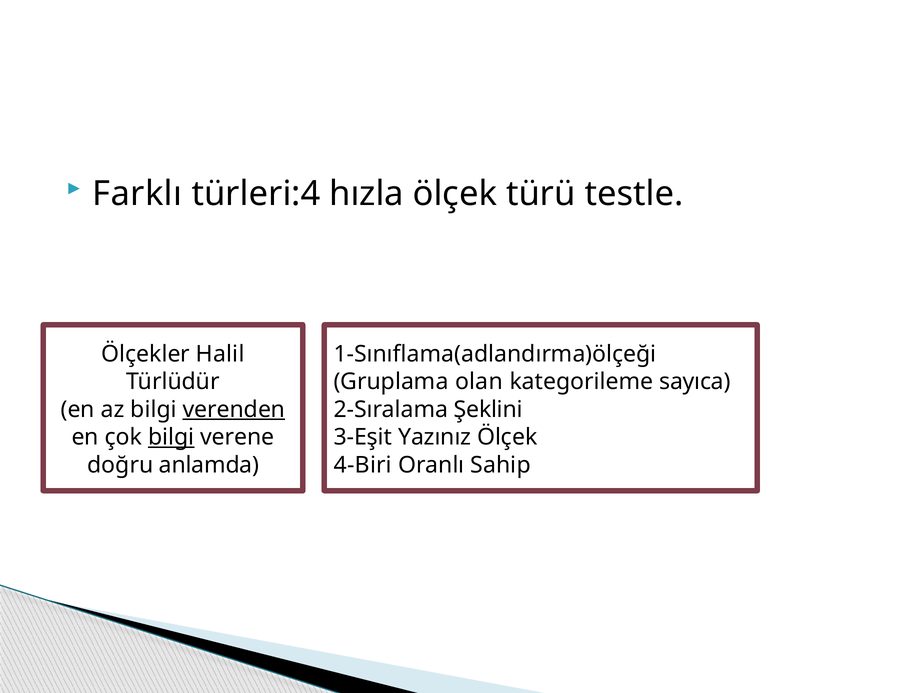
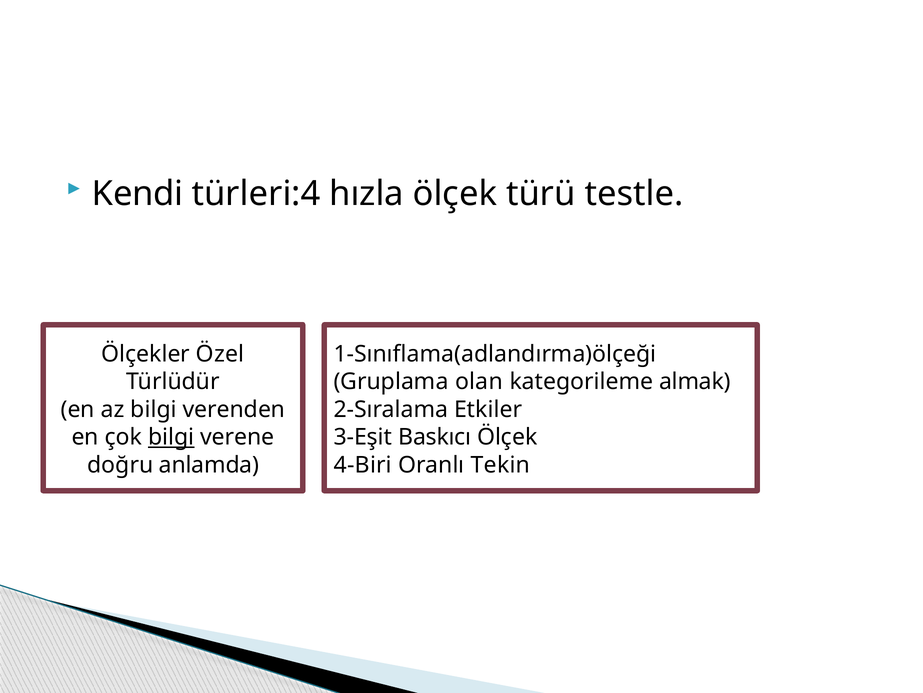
Farklı: Farklı -> Kendi (138, 194)
Halil: Halil -> Özel (220, 354)
sayıca: sayıca -> almak (695, 381)
verenden underline: present -> none (234, 409)
Şeklini: Şeklini -> Etkiler (488, 409)
Yazınız: Yazınız -> Baskıcı (435, 437)
Sahip: Sahip -> Tekin (500, 464)
